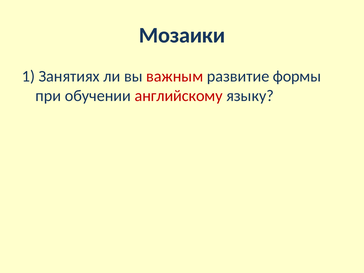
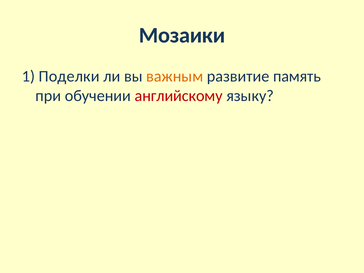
Занятиях: Занятиях -> Поделки (69, 76)
важным colour: red -> orange (175, 76)
формы: формы -> память (297, 76)
